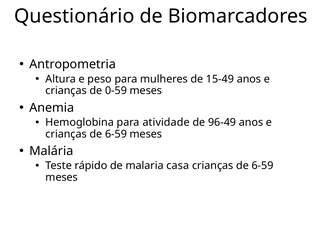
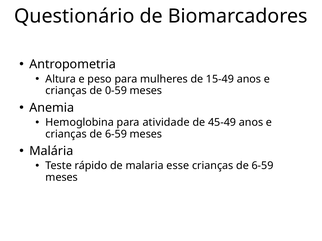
96-49: 96-49 -> 45-49 (222, 123)
casa: casa -> esse (178, 166)
